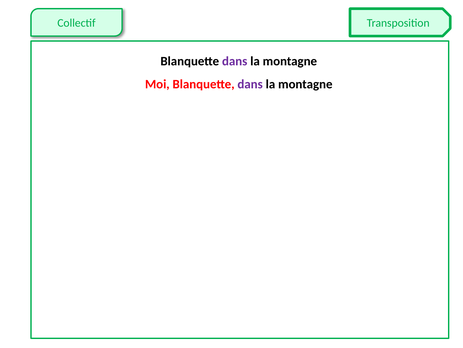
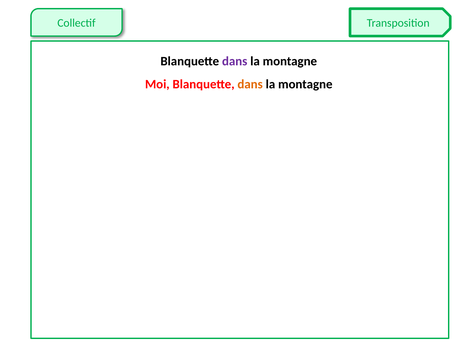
dans colour: purple -> orange (250, 84)
